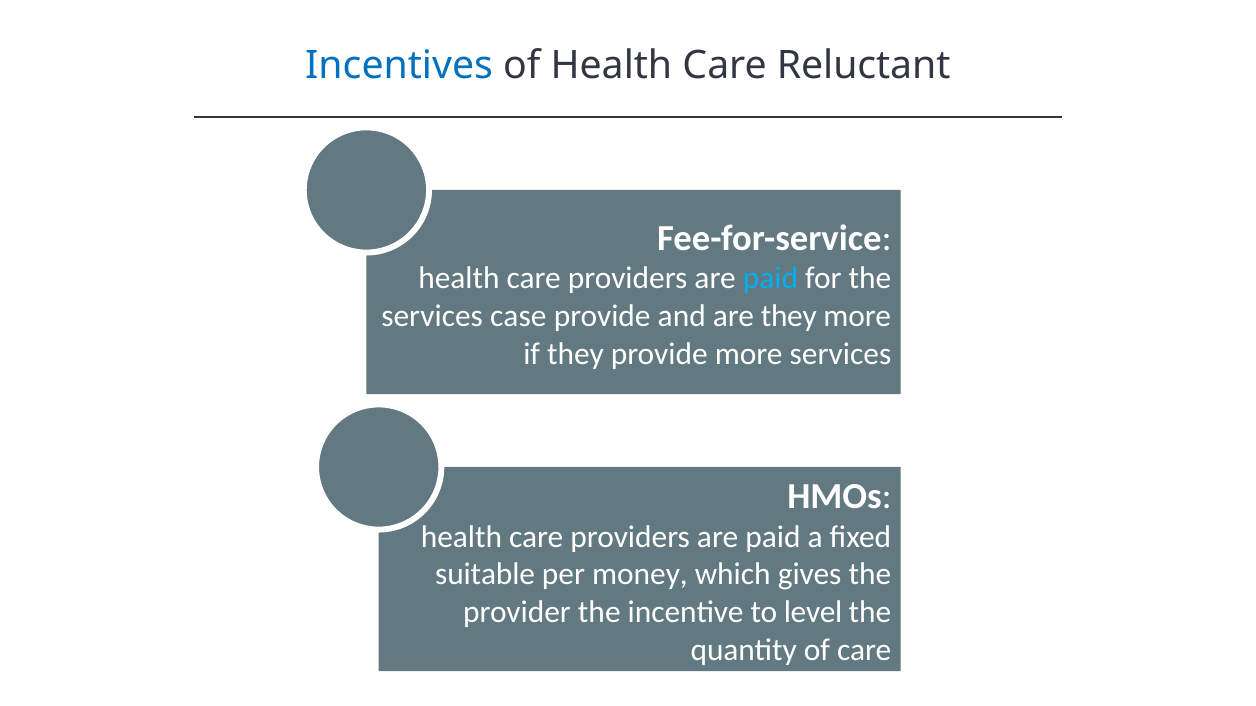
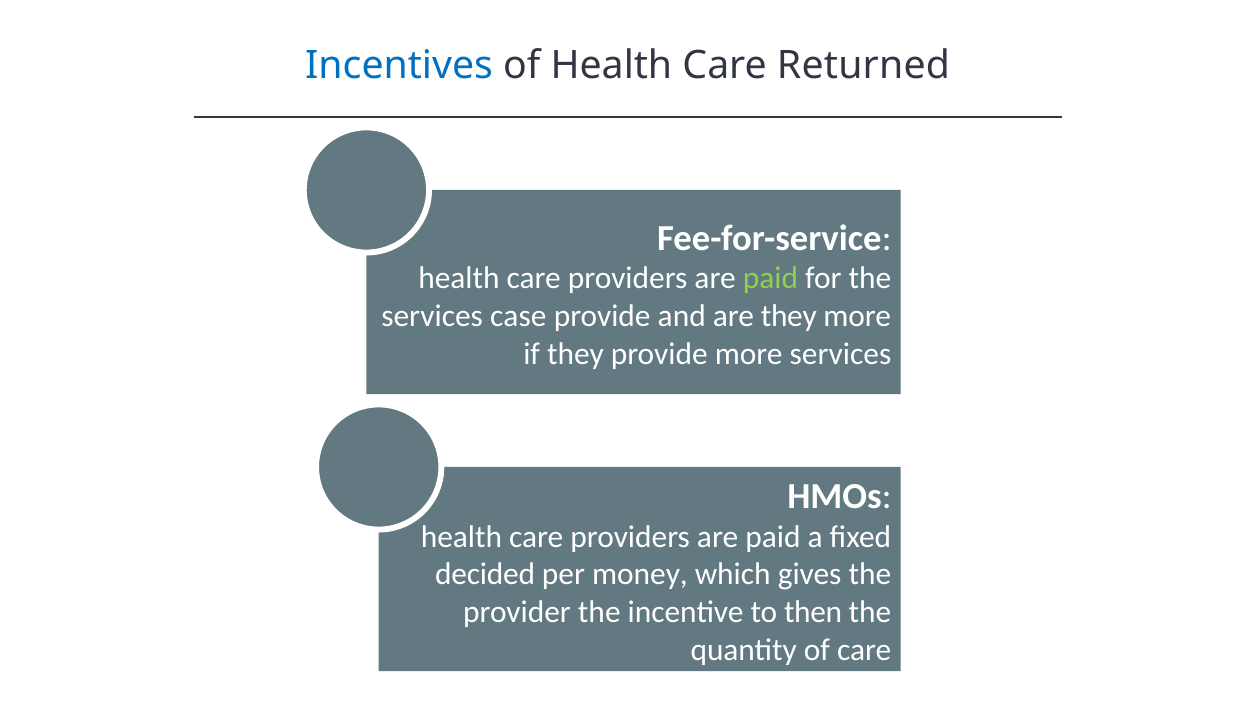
Reluctant: Reluctant -> Returned (864, 66)
paid colour: light blue -> light green (770, 279)
suitable: suitable -> decided (485, 575)
level: level -> then (813, 612)
